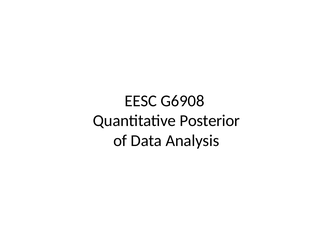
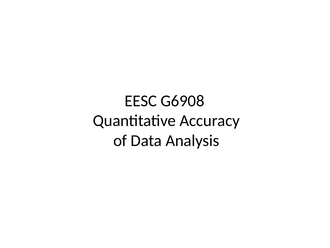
Posterior: Posterior -> Accuracy (210, 120)
